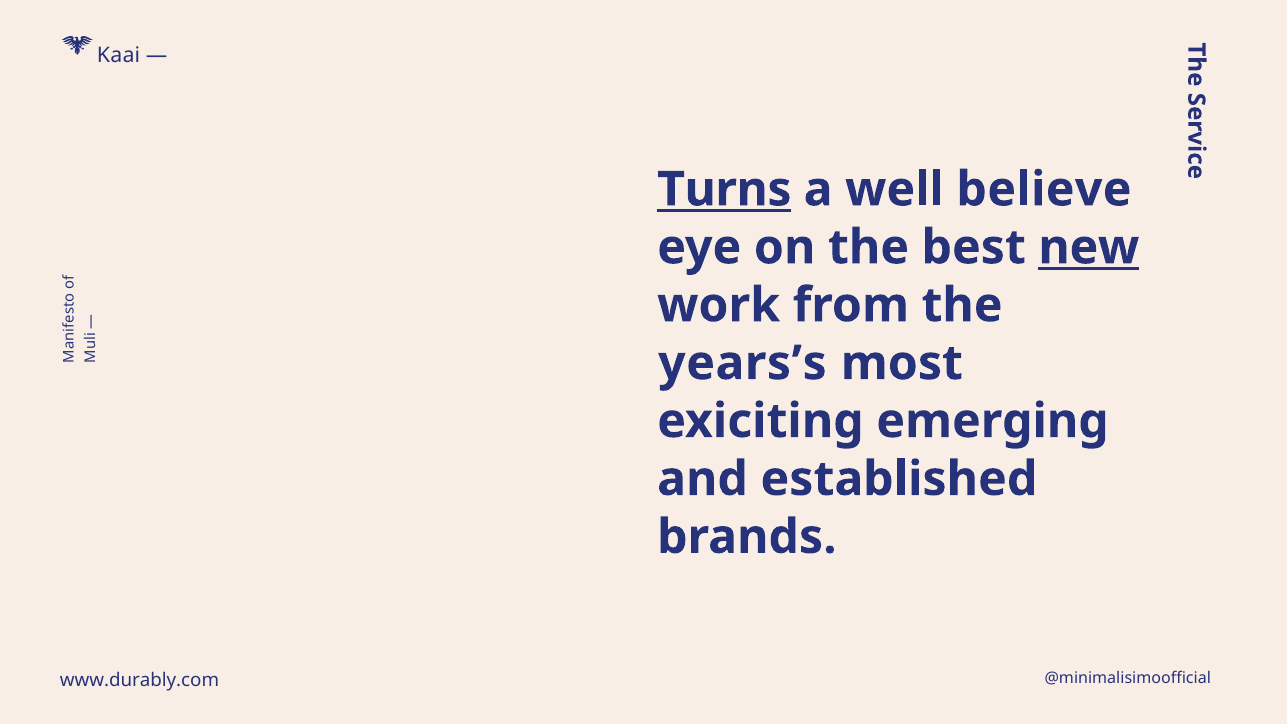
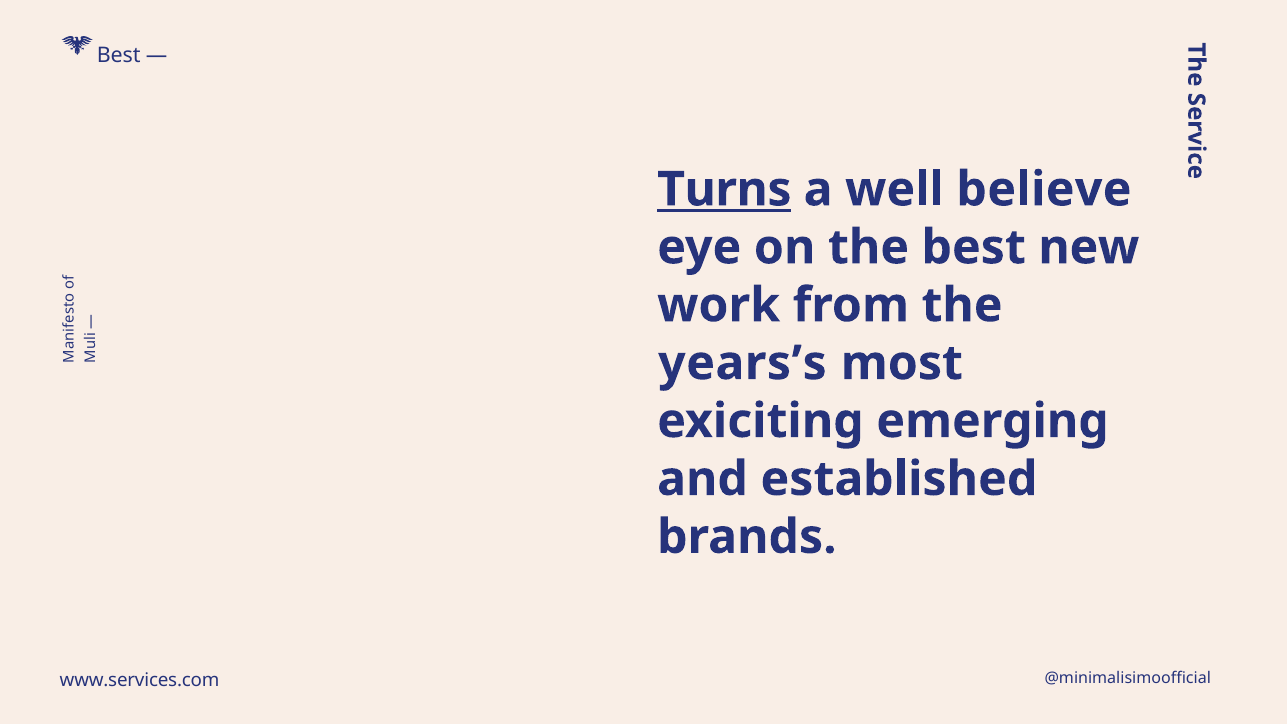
Kaai: Kaai -> Best (119, 56)
new underline: present -> none (1089, 247)
www.durably.com: www.durably.com -> www.services.com (140, 680)
